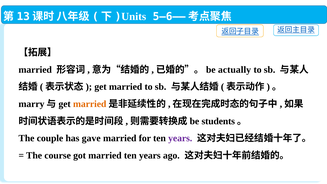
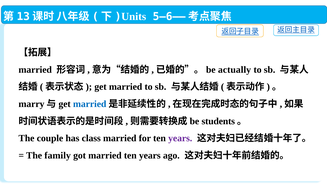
married colour: orange -> blue (90, 104)
gave: gave -> class (91, 138)
course: course -> family (58, 155)
